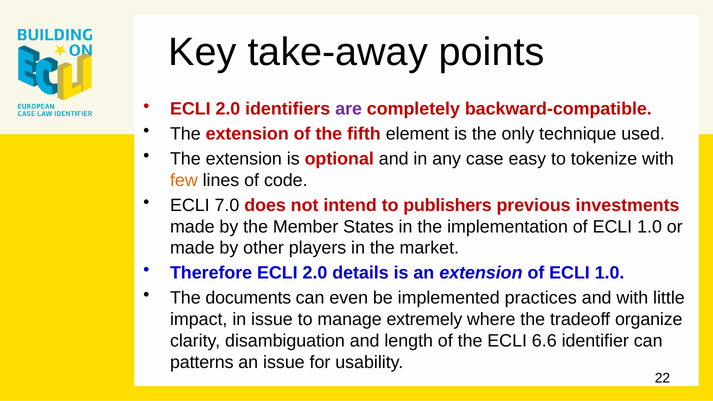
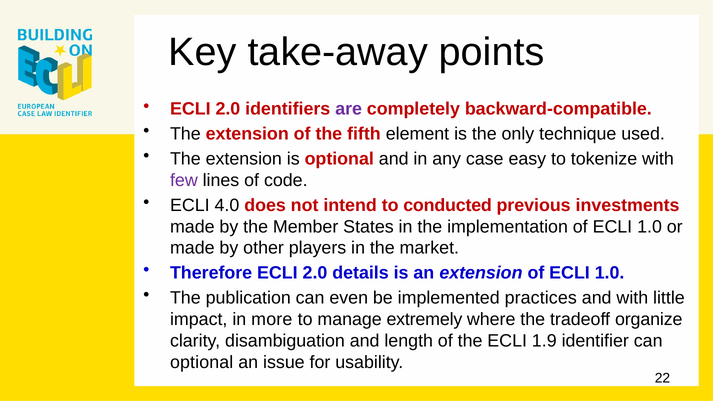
few colour: orange -> purple (184, 180)
7.0: 7.0 -> 4.0 (227, 205)
publishers: publishers -> conducted (448, 205)
documents: documents -> publication (248, 298)
in issue: issue -> more (272, 319)
6.6: 6.6 -> 1.9 (544, 341)
patterns: patterns -> optional (202, 362)
